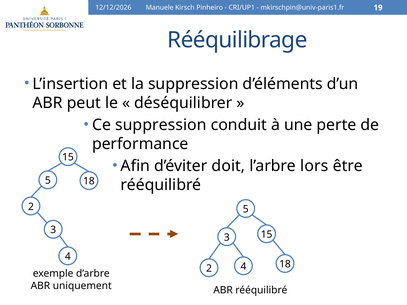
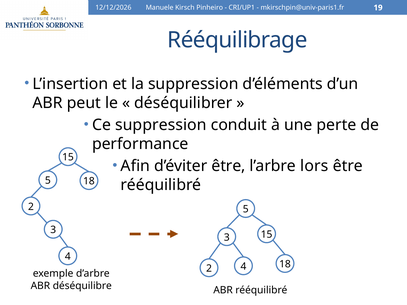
d’éviter doit: doit -> être (228, 166)
uniquement: uniquement -> déséquilibre (82, 286)
